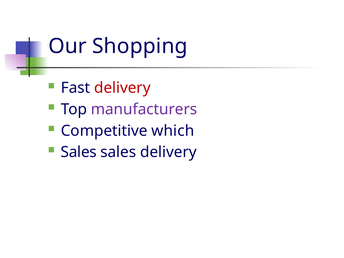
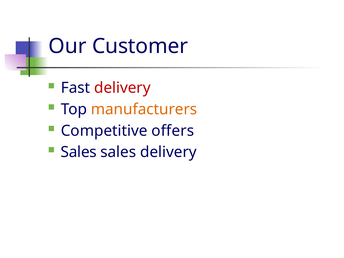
Shopping: Shopping -> Customer (140, 46)
manufacturers colour: purple -> orange (144, 109)
which: which -> offers (173, 131)
